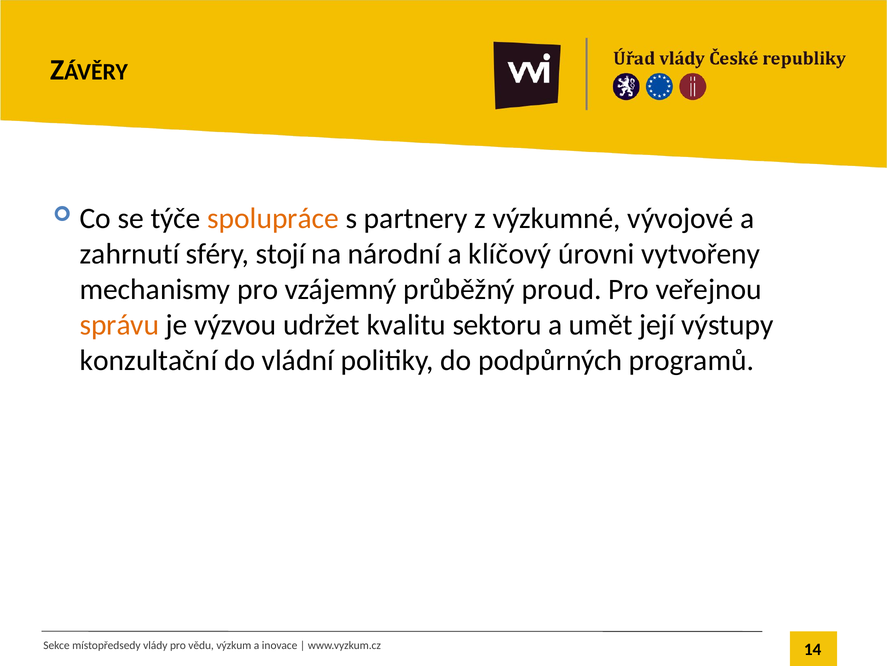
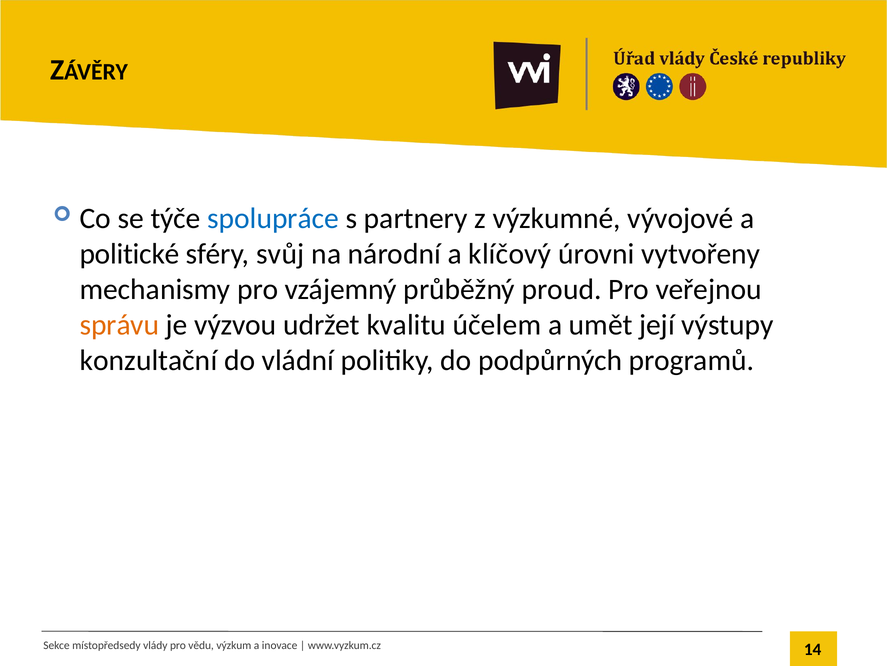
spolupráce colour: orange -> blue (273, 218)
zahrnutí: zahrnutí -> politické (130, 254)
stojí: stojí -> svůj (280, 254)
sektoru: sektoru -> účelem (497, 325)
